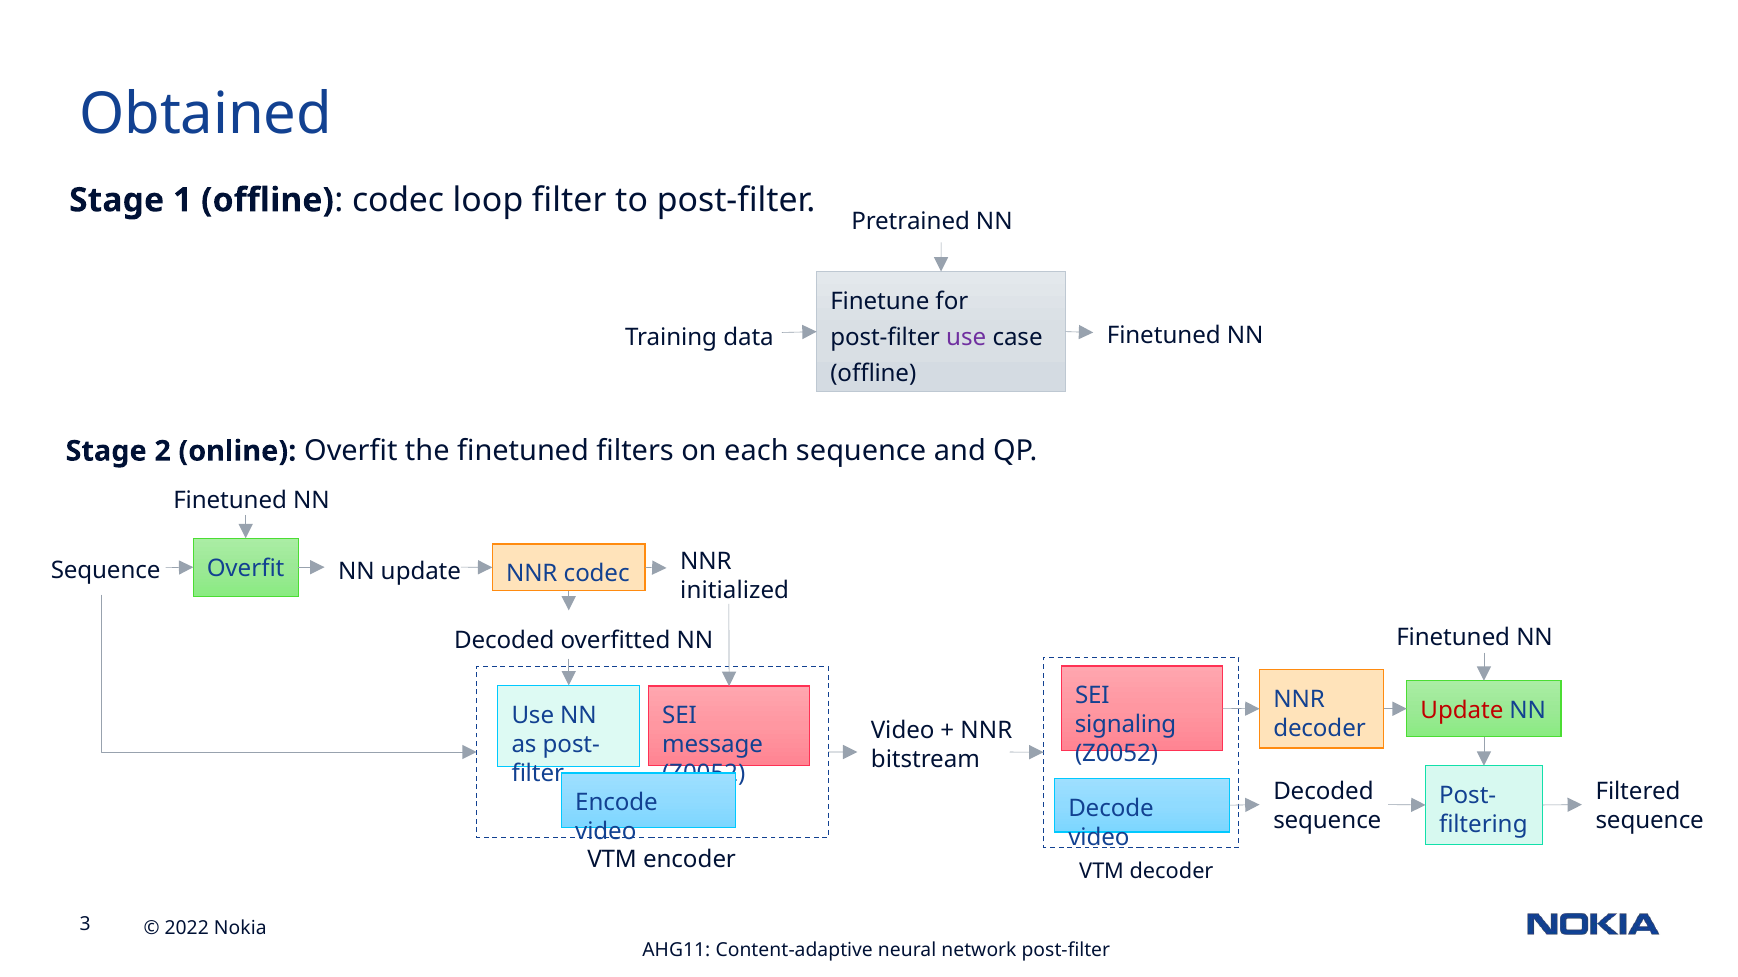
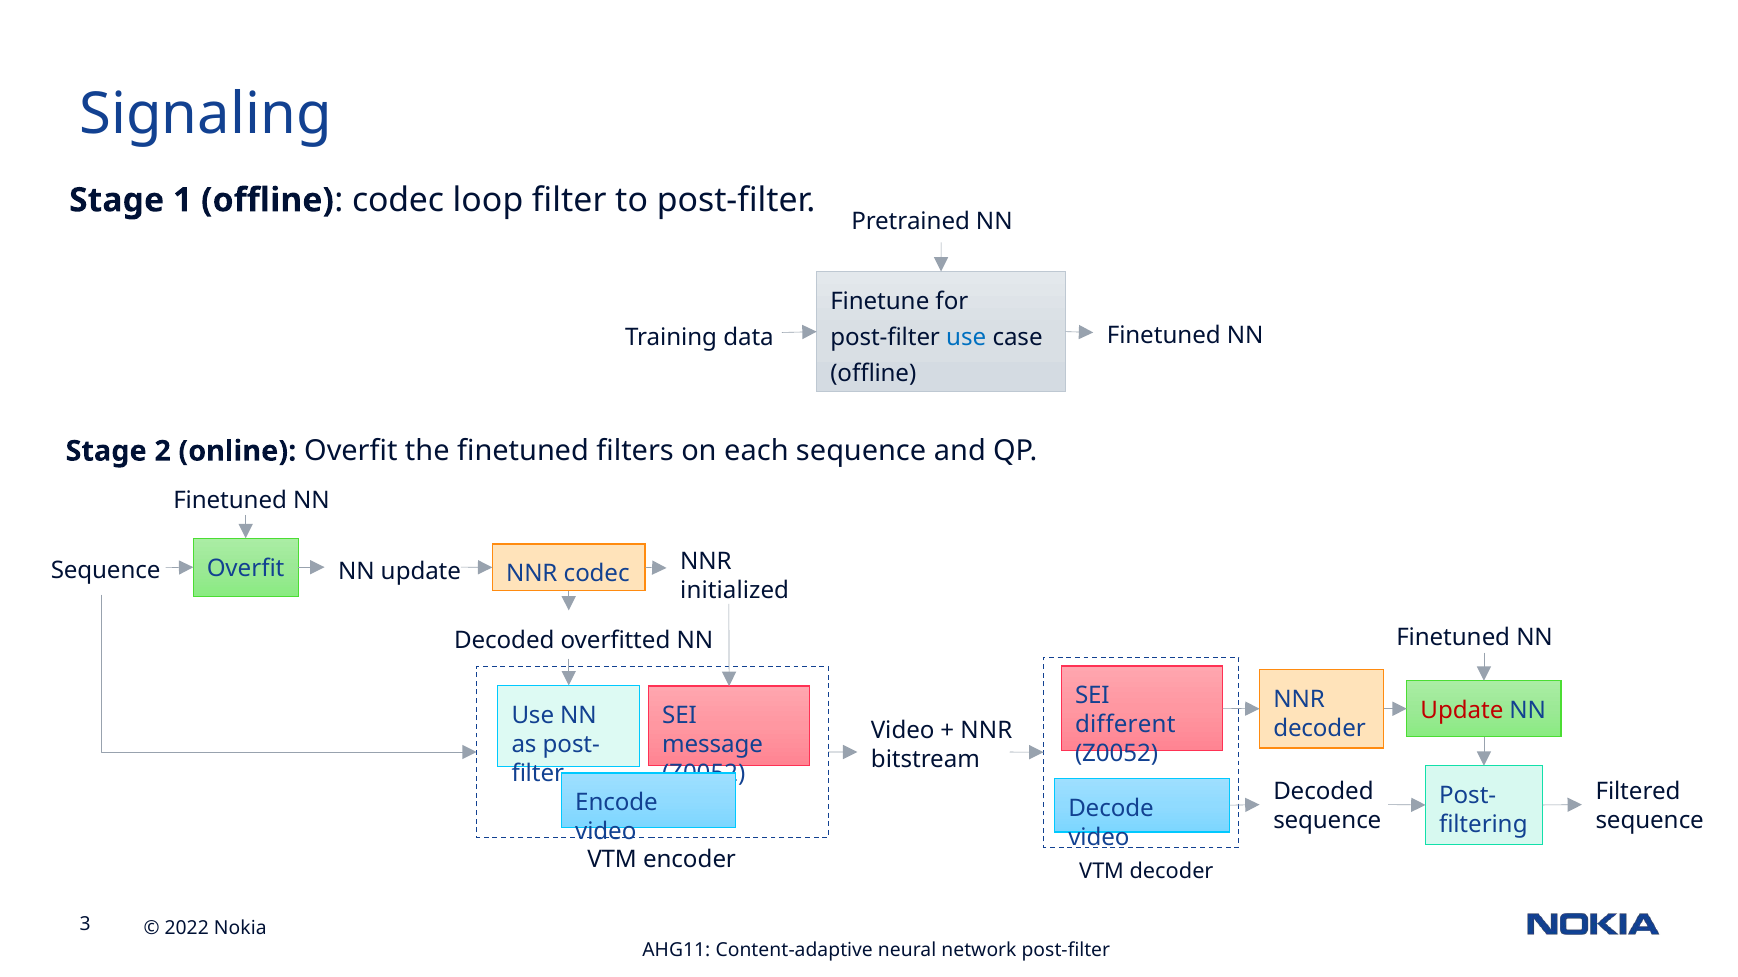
Obtained: Obtained -> Signaling (206, 114)
use colour: purple -> blue (966, 338)
signaling: signaling -> different (1125, 725)
